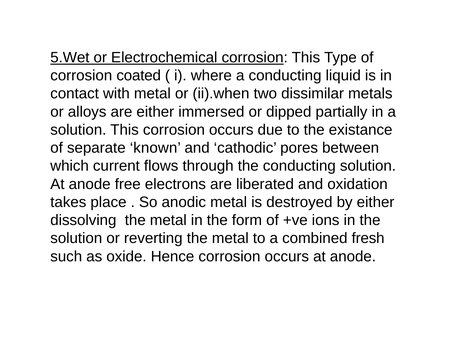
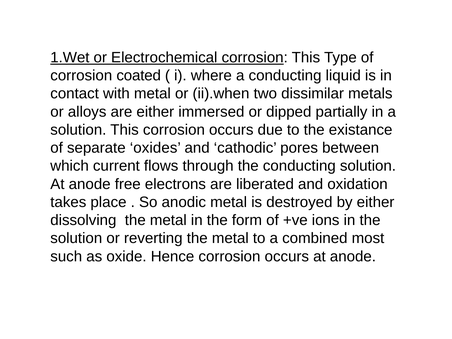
5.Wet: 5.Wet -> 1.Wet (70, 58)
known: known -> oxides (155, 148)
fresh: fresh -> most (368, 238)
